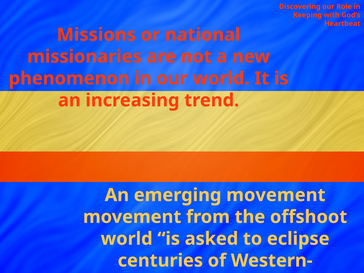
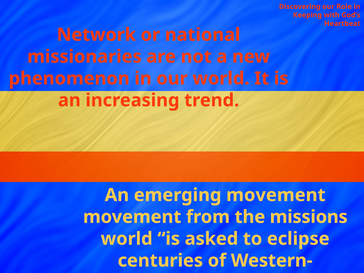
Missions: Missions -> Network (96, 35)
the offshoot: offshoot -> missions (309, 217)
